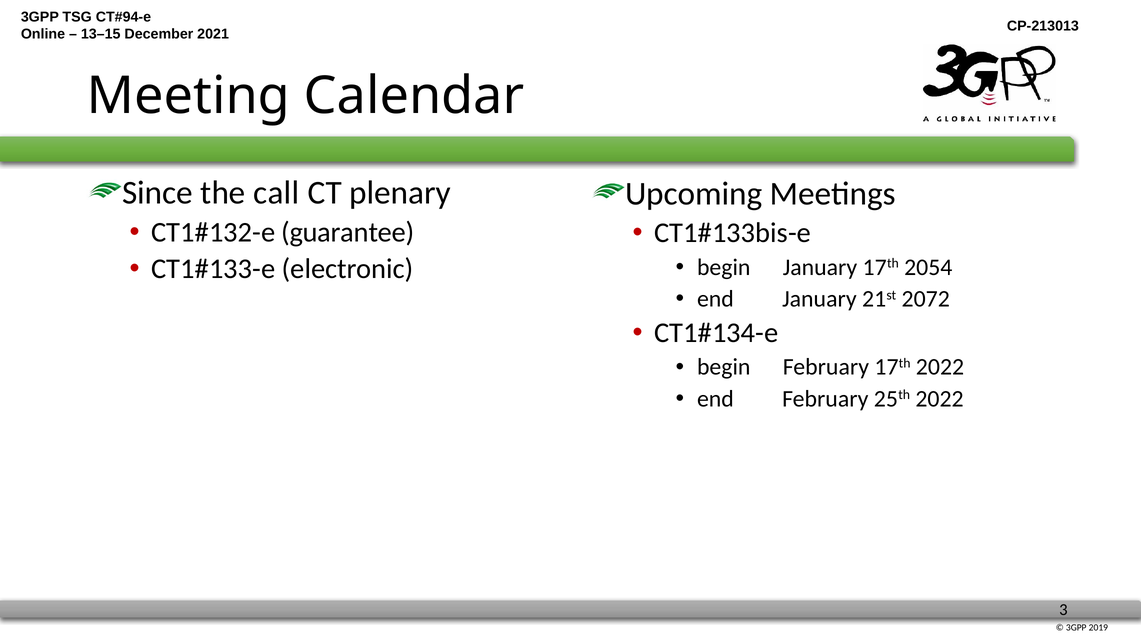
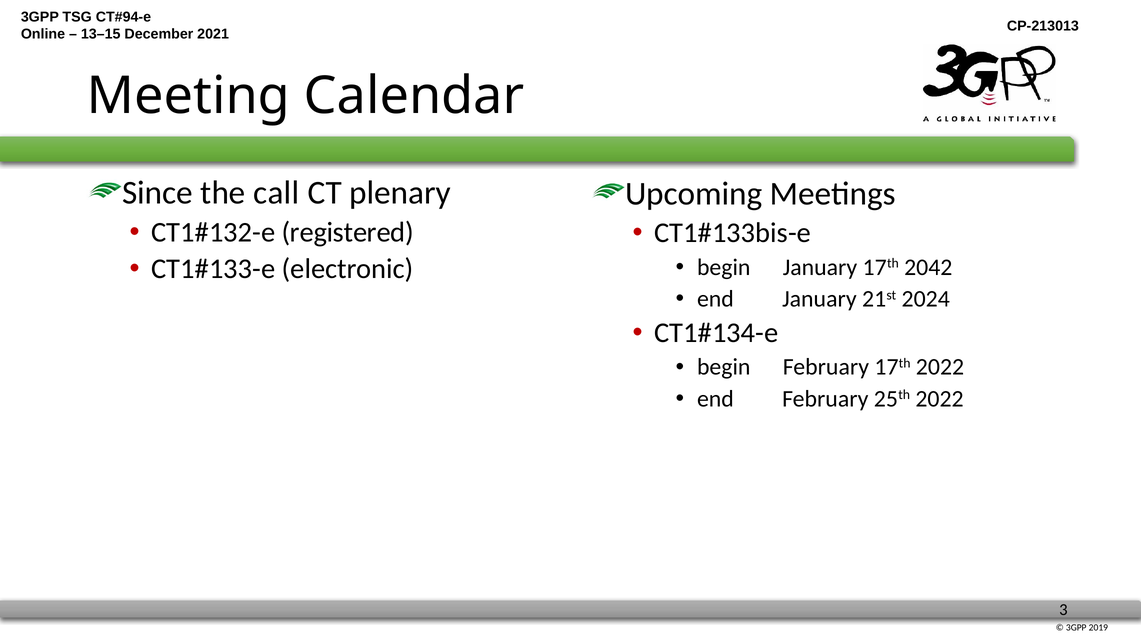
guarantee: guarantee -> registered (348, 232)
2054: 2054 -> 2042 (928, 267)
2072: 2072 -> 2024 (926, 299)
